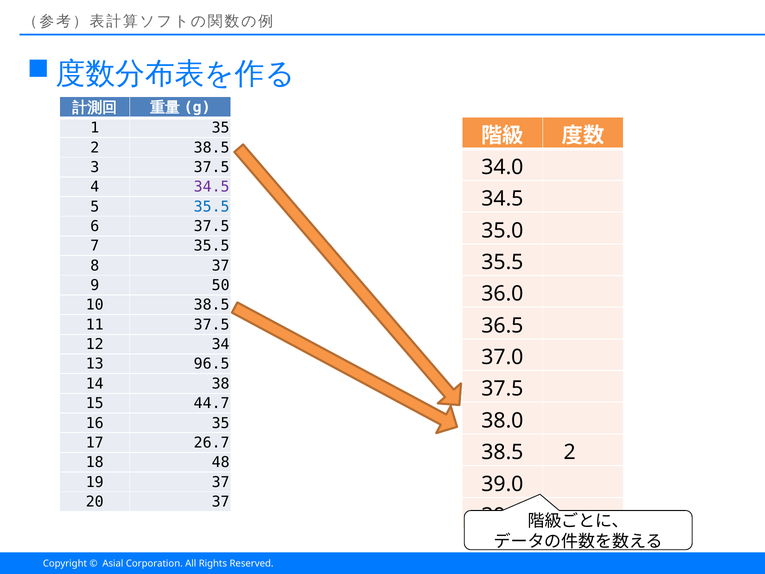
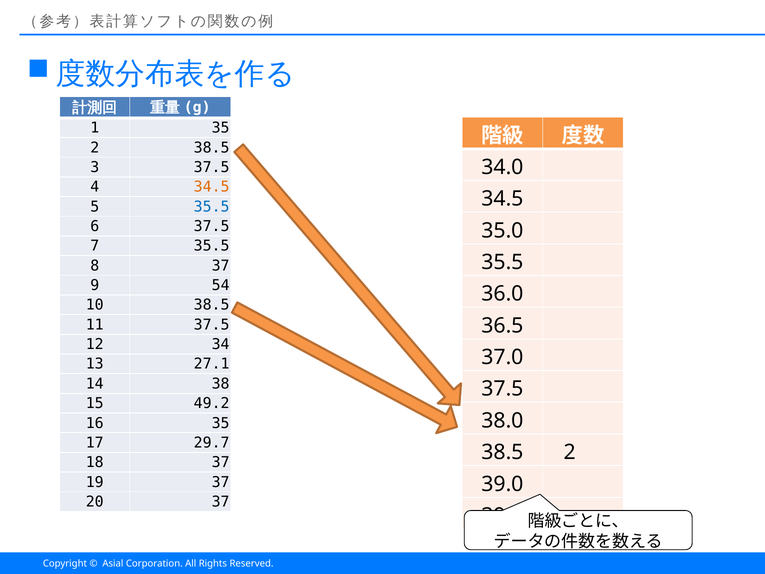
34.5 colour: purple -> orange (212, 187)
50: 50 -> 54 (221, 285)
96.5: 96.5 -> 27.1 (212, 364)
44.7: 44.7 -> 49.2 (212, 403)
26.7: 26.7 -> 29.7 (212, 443)
18 48: 48 -> 37 (221, 462)
